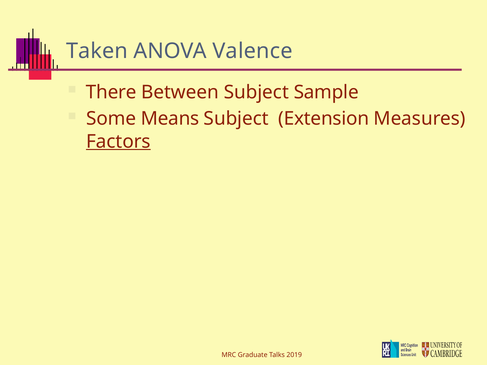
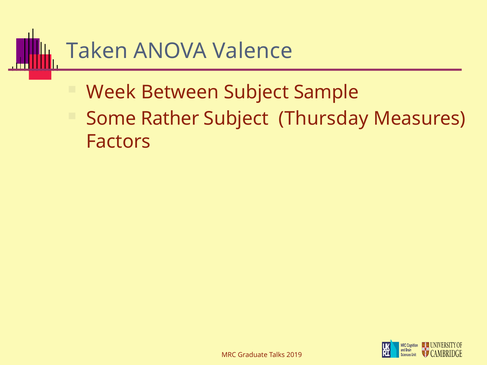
There: There -> Week (111, 92)
Means: Means -> Rather (170, 119)
Extension: Extension -> Thursday (324, 119)
Factors underline: present -> none (118, 142)
